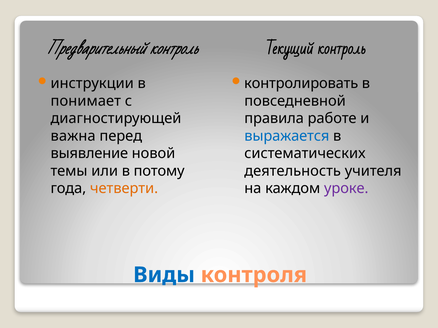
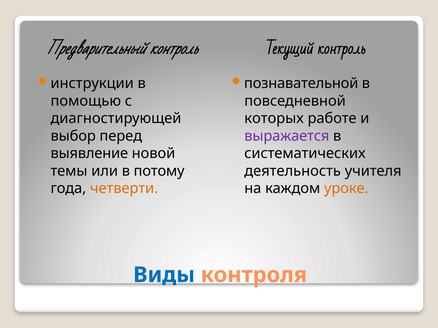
контролировать: контролировать -> познавательной (301, 84)
понимает: понимает -> помощью (86, 101)
правила: правила -> которых (274, 119)
важна: важна -> выбор (73, 136)
выражается colour: blue -> purple (287, 136)
уроке colour: purple -> orange (346, 189)
